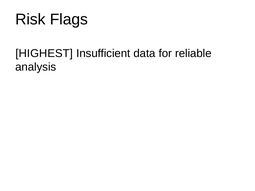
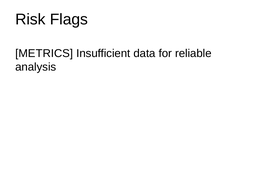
HIGHEST: HIGHEST -> METRICS (44, 53)
